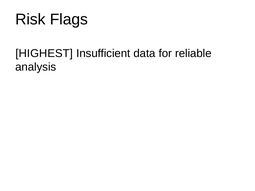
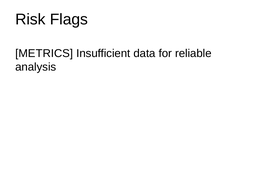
HIGHEST: HIGHEST -> METRICS (44, 53)
